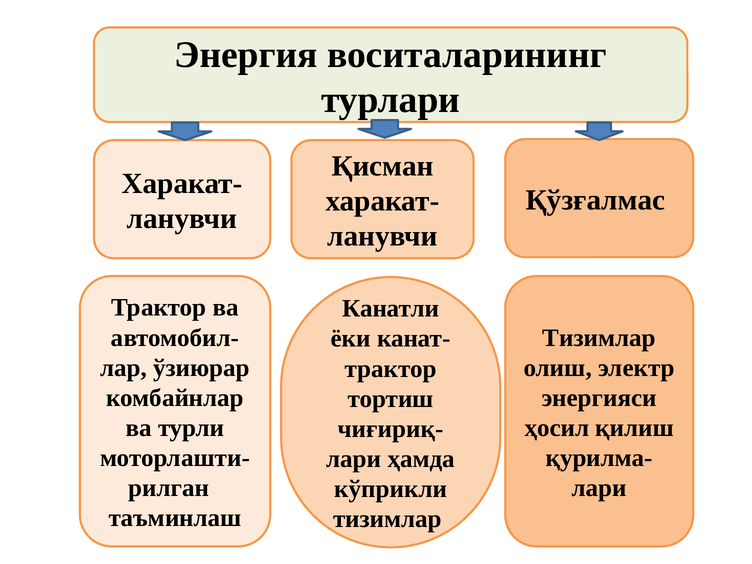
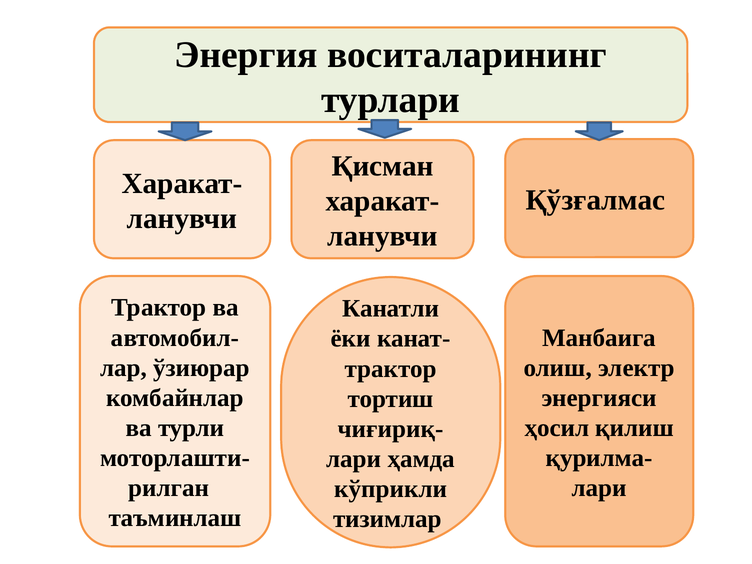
Тизимлар: Тизимлар -> Манбаига (599, 338)
